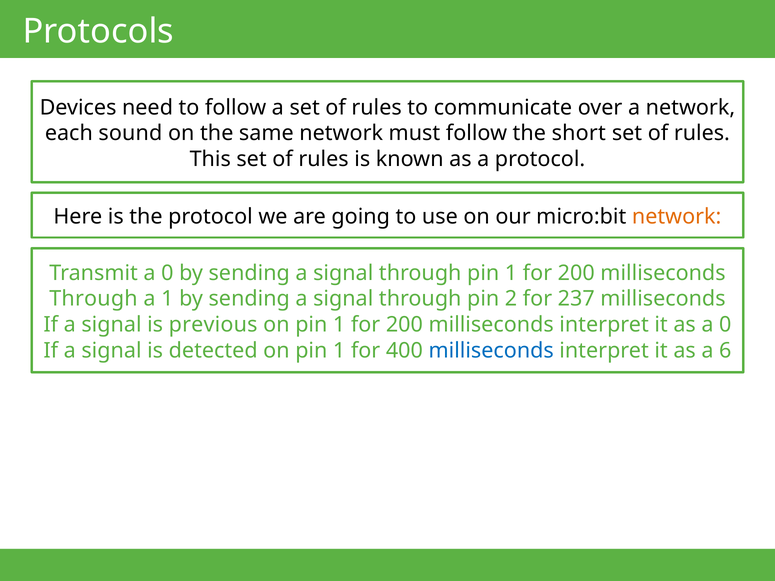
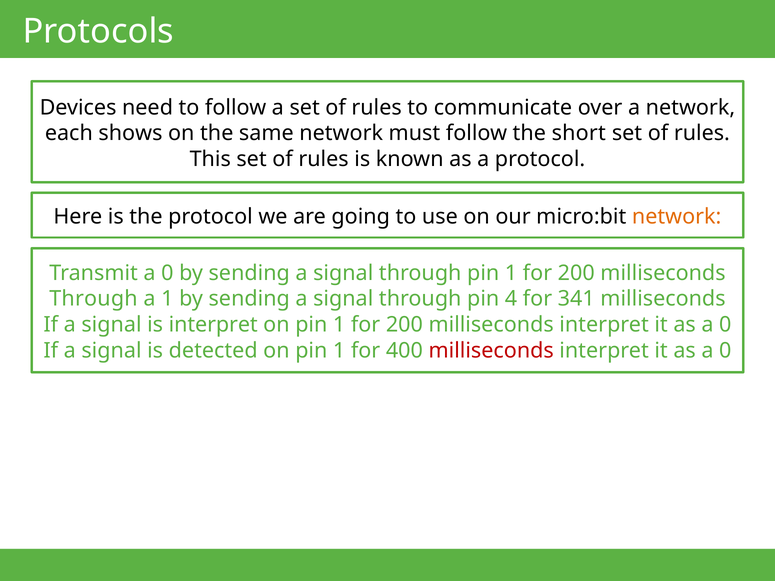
sound: sound -> shows (130, 133)
2: 2 -> 4 (511, 299)
237: 237 -> 341 (576, 299)
is previous: previous -> interpret (213, 325)
milliseconds colour: blue -> red (491, 351)
6: 6 -> 0 (725, 351)
